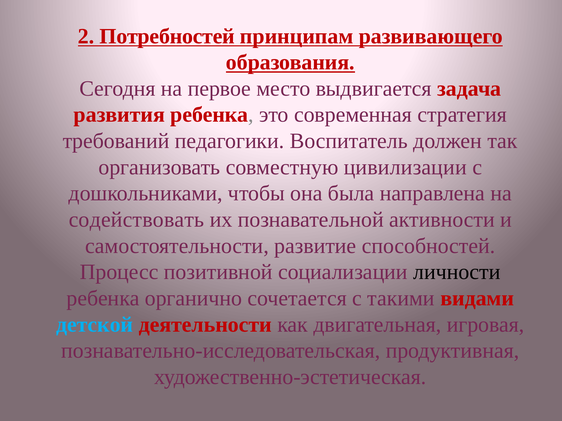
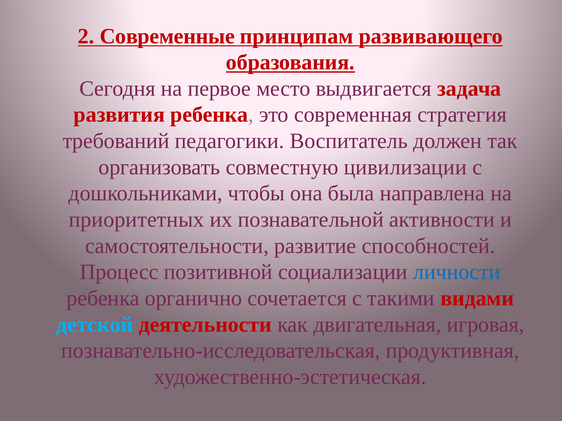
Потребностей: Потребностей -> Современные (167, 36)
содействовать: содействовать -> приоритетных (136, 220)
личности colour: black -> blue (457, 272)
